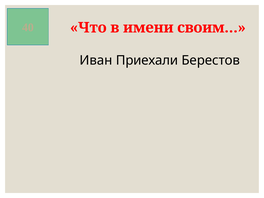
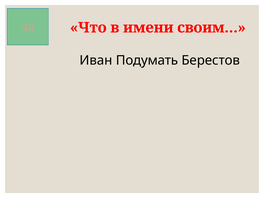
Приехали: Приехали -> Подумать (147, 60)
